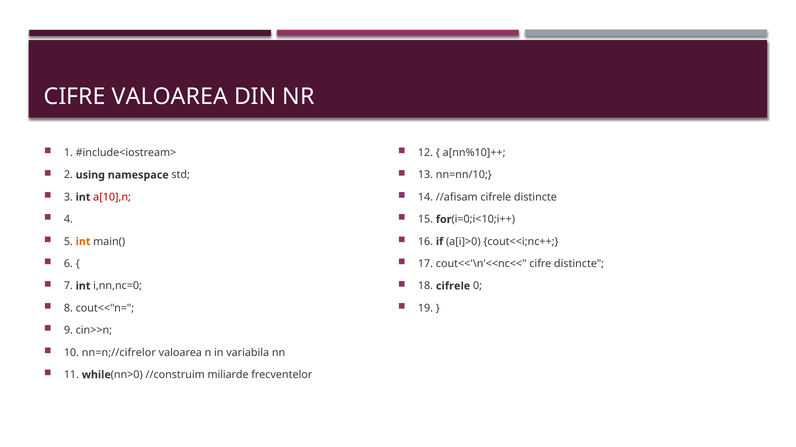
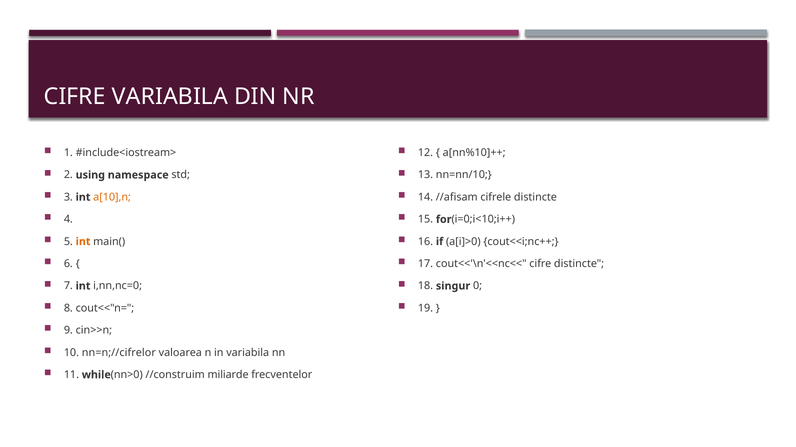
CIFRE VALOAREA: VALOAREA -> VARIABILA (170, 97)
a[10],n colour: red -> orange (112, 197)
18 cifrele: cifrele -> singur (453, 286)
